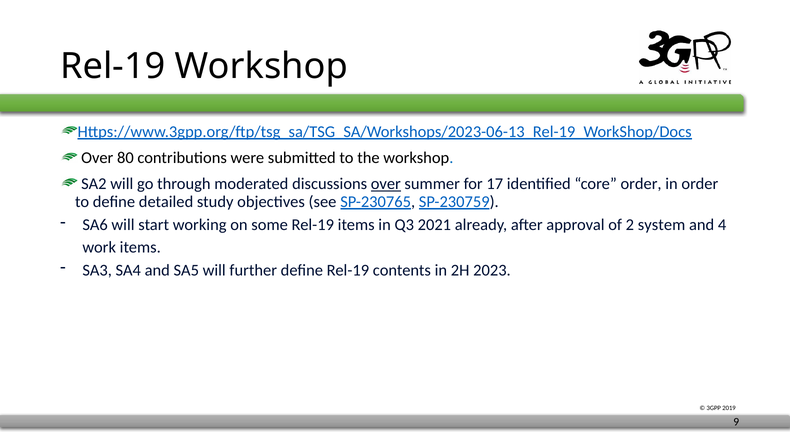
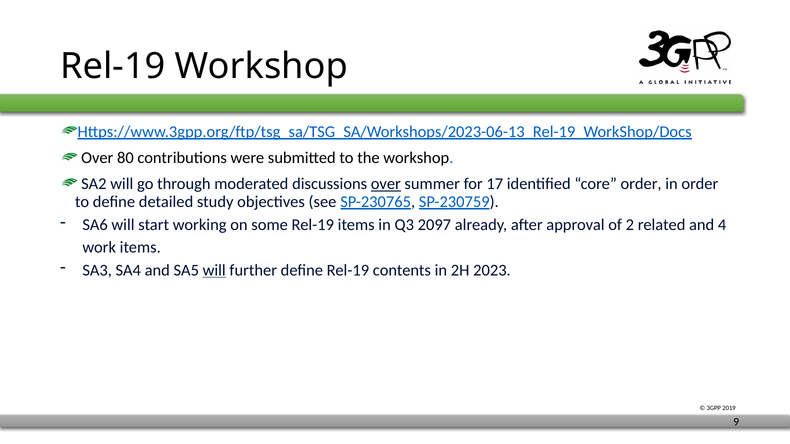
2021: 2021 -> 2097 (434, 225)
system: system -> related (662, 225)
will underline: none -> present (214, 270)
